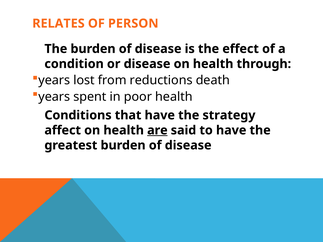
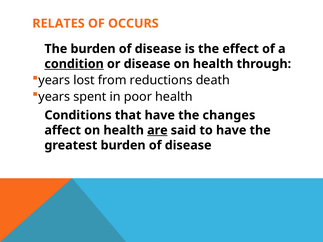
PERSON: PERSON -> OCCURS (133, 23)
condition underline: none -> present (74, 64)
strategy: strategy -> changes (229, 115)
